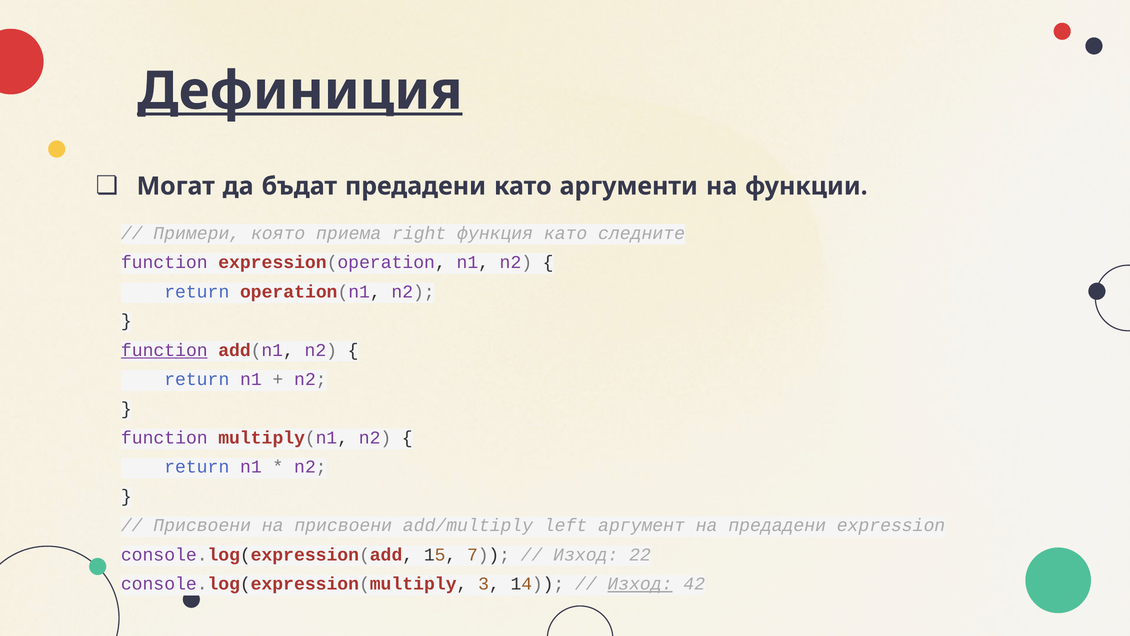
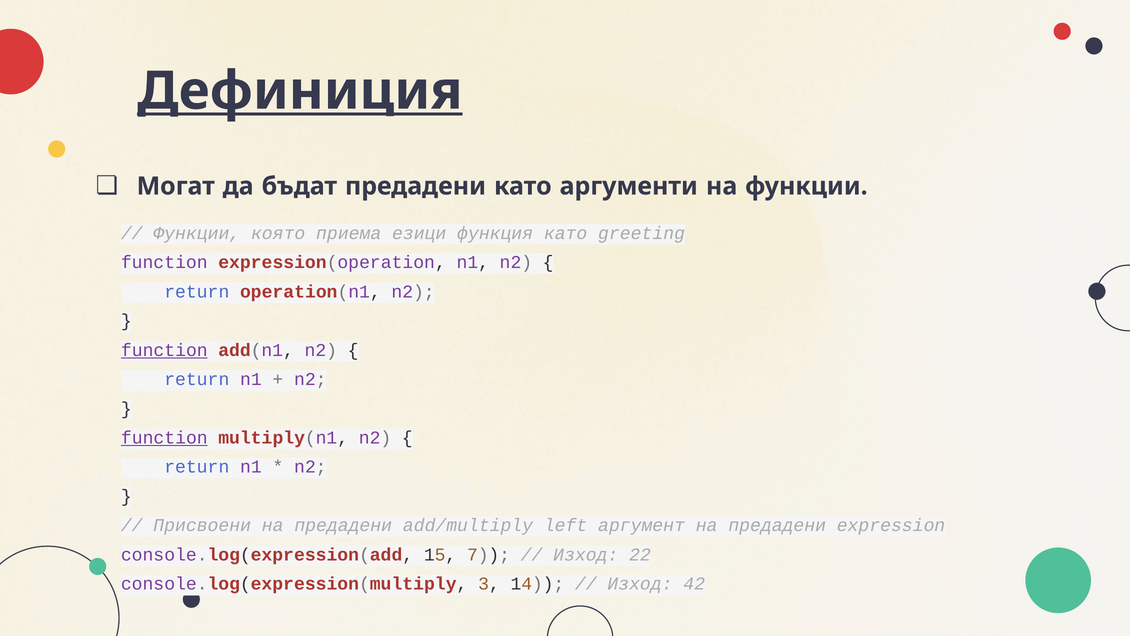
Примери: Примери -> Функции (197, 233)
right: right -> езици (419, 233)
следните: следните -> greeting (642, 233)
function underline: none -> present (164, 438)
присвоени: присвоени -> предадени (343, 525)
Изход underline: present -> none (640, 584)
